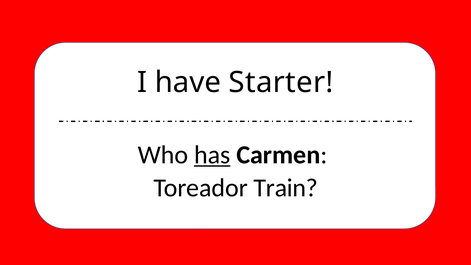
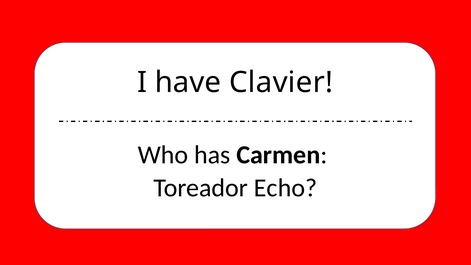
Starter: Starter -> Clavier (281, 82)
has underline: present -> none (212, 155)
Train: Train -> Echo (286, 188)
